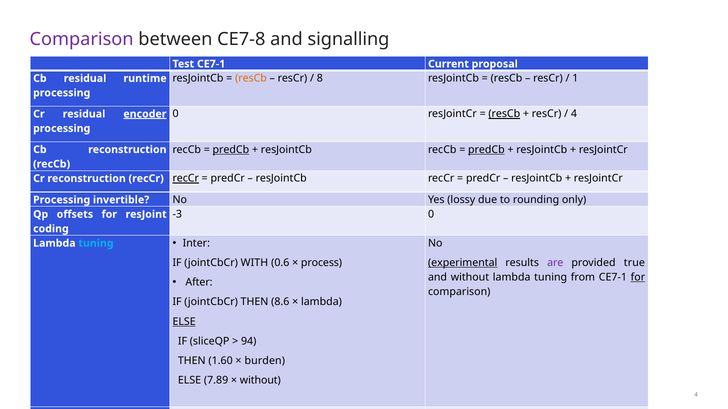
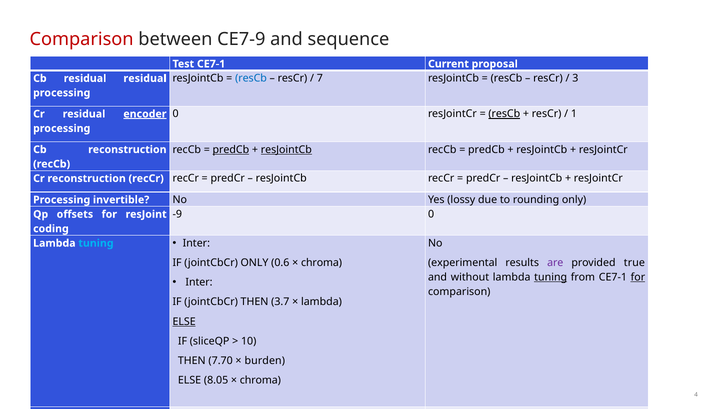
Comparison colour: purple -> red (82, 39)
CE7-8: CE7-8 -> CE7-9 (241, 39)
and signalling: signalling -> sequence (348, 39)
resCb colour: orange -> blue (251, 78)
8: 8 -> 7 (320, 78)
1: 1 -> 3 (575, 78)
residual runtime: runtime -> residual (145, 78)
4: 4 -> 1 (574, 114)
resJointCb underline: none -> present (286, 150)
predCb underline: present -> none (486, 150)
recCr underline: present -> none (186, 179)
-3: -3 -> -9 (177, 215)
jointCbCr WITH: WITH -> ONLY (255, 263)
process: process -> chroma (321, 263)
experimental underline: present -> none (463, 263)
tuning underline: none -> present (551, 278)
After: After -> Inter (199, 283)
8.6: 8.6 -> 3.7 (280, 302)
94: 94 -> 10 (249, 342)
1.60: 1.60 -> 7.70 (221, 361)
7.89: 7.89 -> 8.05 (216, 381)
without: without -> chroma (260, 381)
